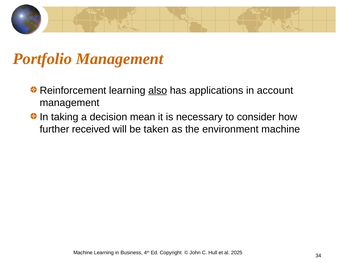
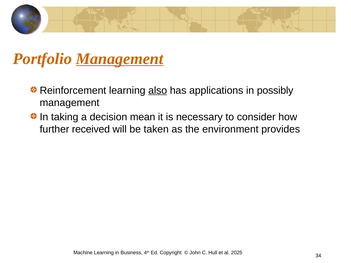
Management underline: none -> present (120, 59)
account: account -> possibly (275, 90)
environment machine: machine -> provides (281, 129)
